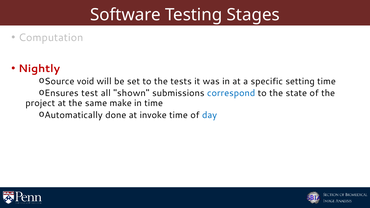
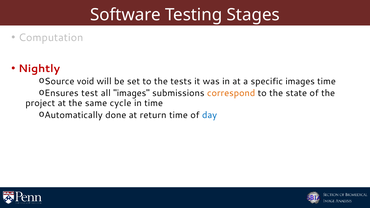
specific setting: setting -> images (300, 81)
all shown: shown -> images (131, 93)
correspond colour: blue -> orange (231, 93)
make: make -> cycle (121, 103)
invoke: invoke -> return (153, 115)
